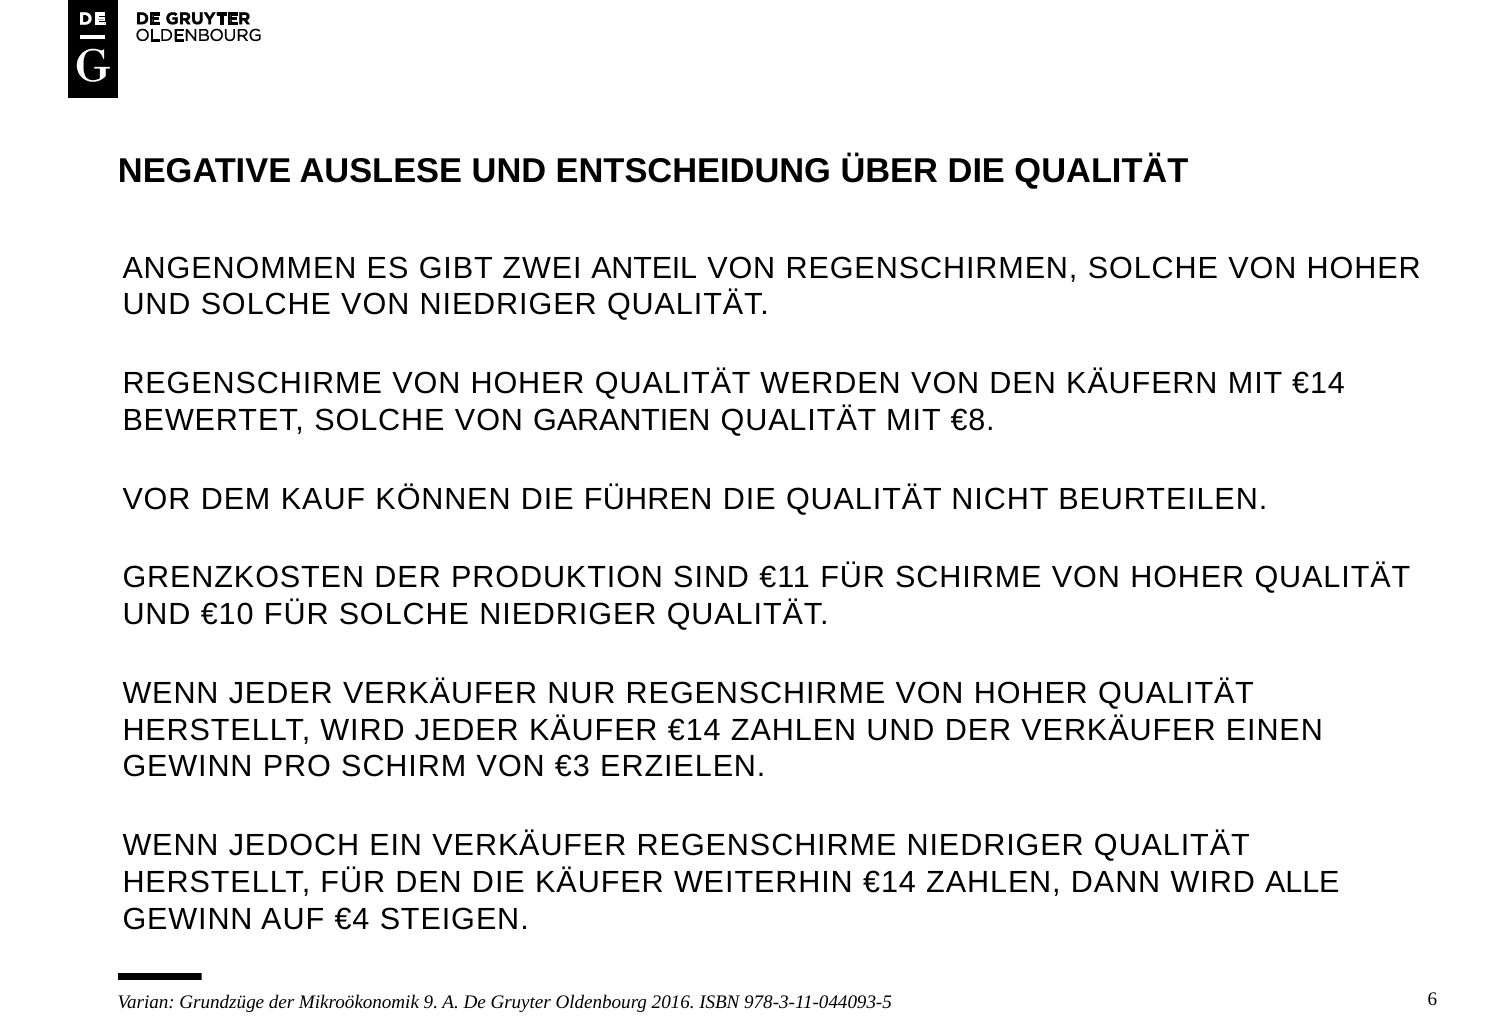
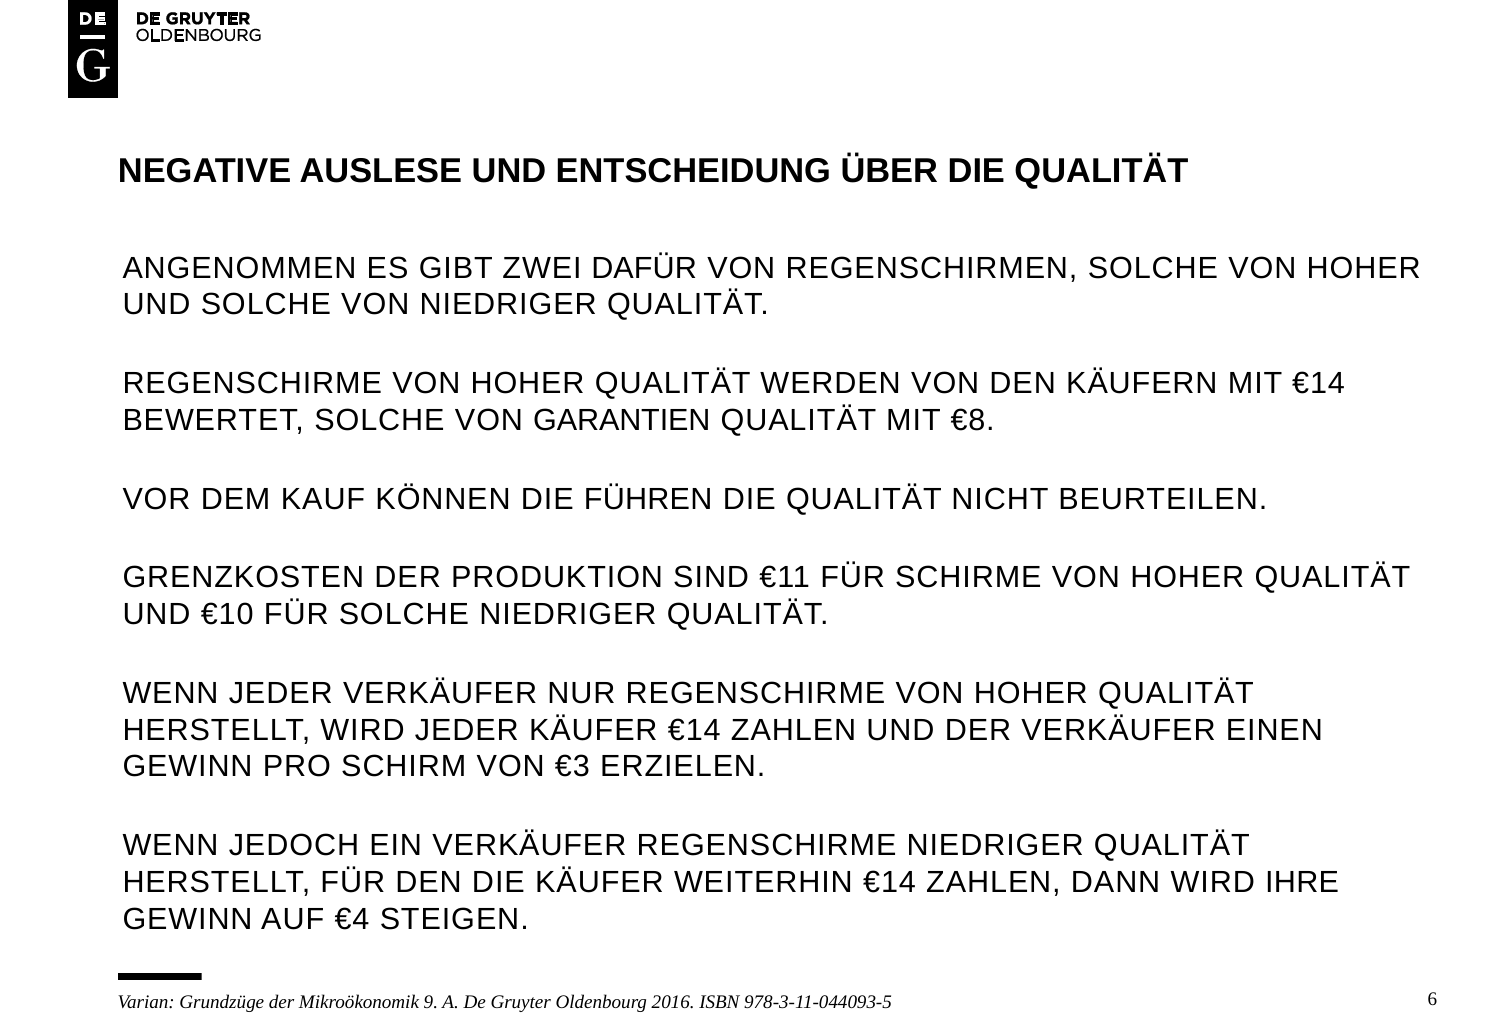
ANTEIL: ANTEIL -> DAFÜR (644, 268)
ALLE: ALLE -> IHRE (1302, 882)
